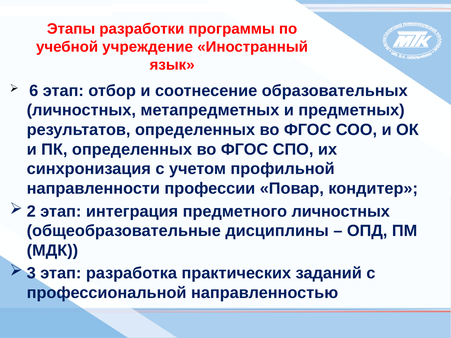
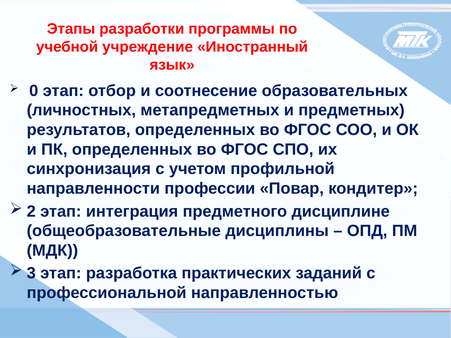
6: 6 -> 0 (34, 91)
предметного личностных: личностных -> дисциплине (341, 211)
